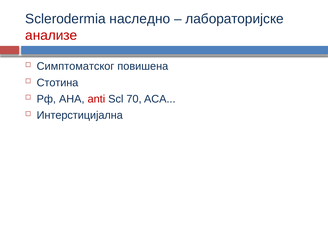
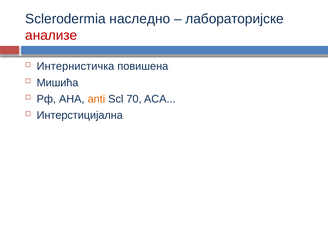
Симптоматског: Симптоматског -> Интернистичка (75, 66)
Стотина: Стотина -> Мишића (57, 83)
anti colour: red -> orange (96, 99)
